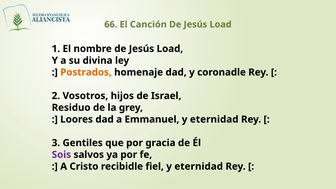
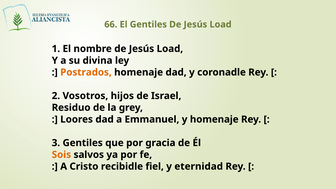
El Canción: Canción -> Gentiles (148, 24)
Emmanuel y eternidad: eternidad -> homenaje (214, 119)
Sois colour: purple -> orange (61, 155)
